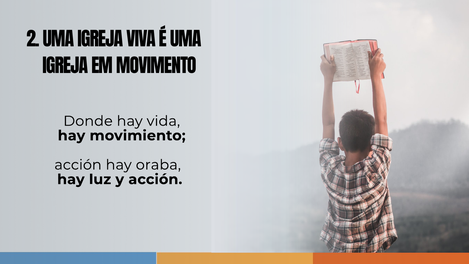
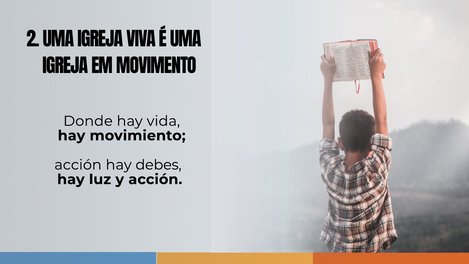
oraba: oraba -> debes (159, 165)
